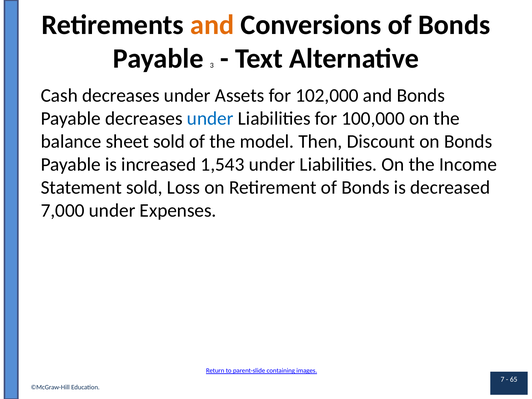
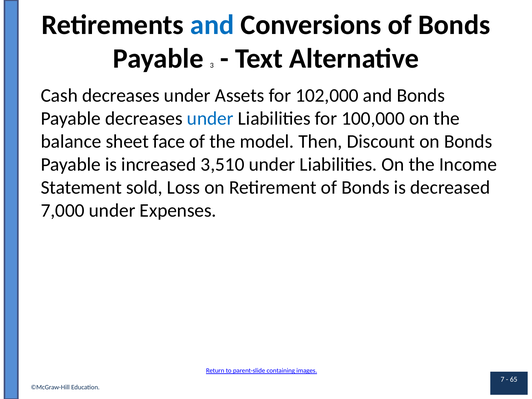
and colour: orange -> blue (212, 25)
sheet sold: sold -> face (169, 141)
1,543: 1,543 -> 3,510 (223, 164)
